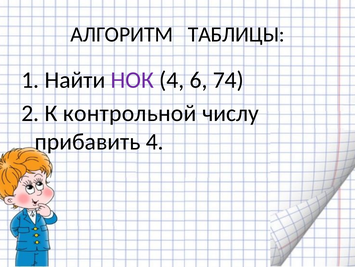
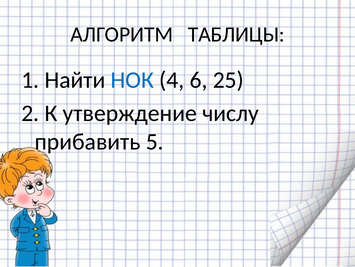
НОК colour: purple -> blue (132, 80)
74: 74 -> 25 (228, 80)
контрольной: контрольной -> утверждение (130, 113)
прибавить 4: 4 -> 5 (155, 141)
